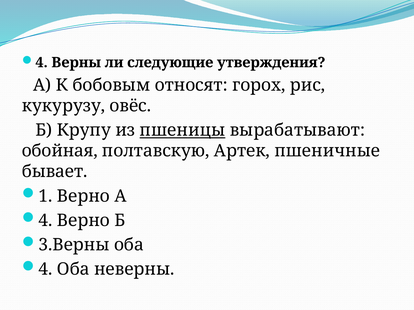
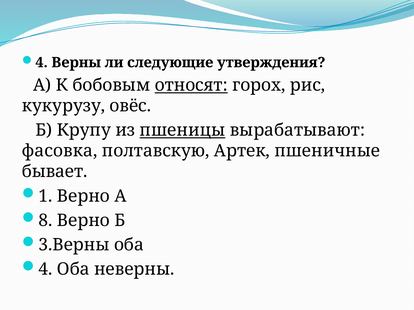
относят underline: none -> present (191, 85)
обойная: обойная -> фасовка (60, 151)
4: 4 -> 8 (45, 221)
